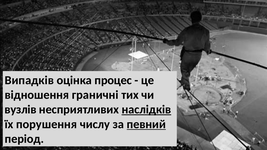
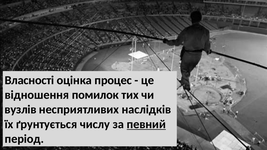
Випадків: Випадків -> Власності (29, 80)
граничні: граничні -> помилок (95, 95)
наслідків underline: present -> none (146, 110)
порушення: порушення -> ґрунтується (47, 124)
